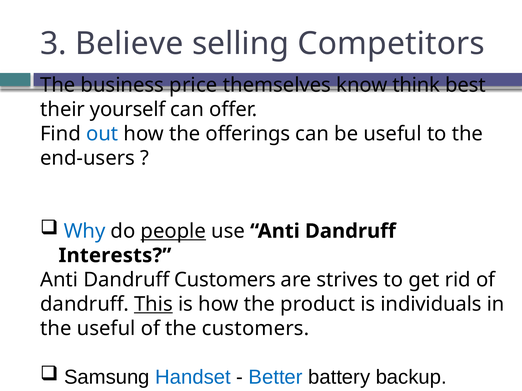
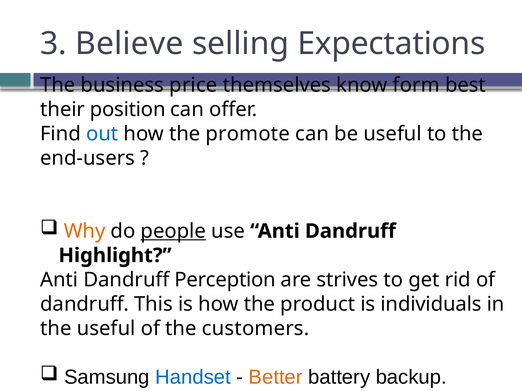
Competitors: Competitors -> Expectations (391, 44)
think: think -> form (416, 85)
yourself: yourself -> position (128, 110)
offerings: offerings -> promote (248, 134)
Why colour: blue -> orange (85, 231)
Interests: Interests -> Highlight (115, 256)
Dandruff Customers: Customers -> Perception (225, 280)
This underline: present -> none (153, 305)
Better colour: blue -> orange (276, 378)
